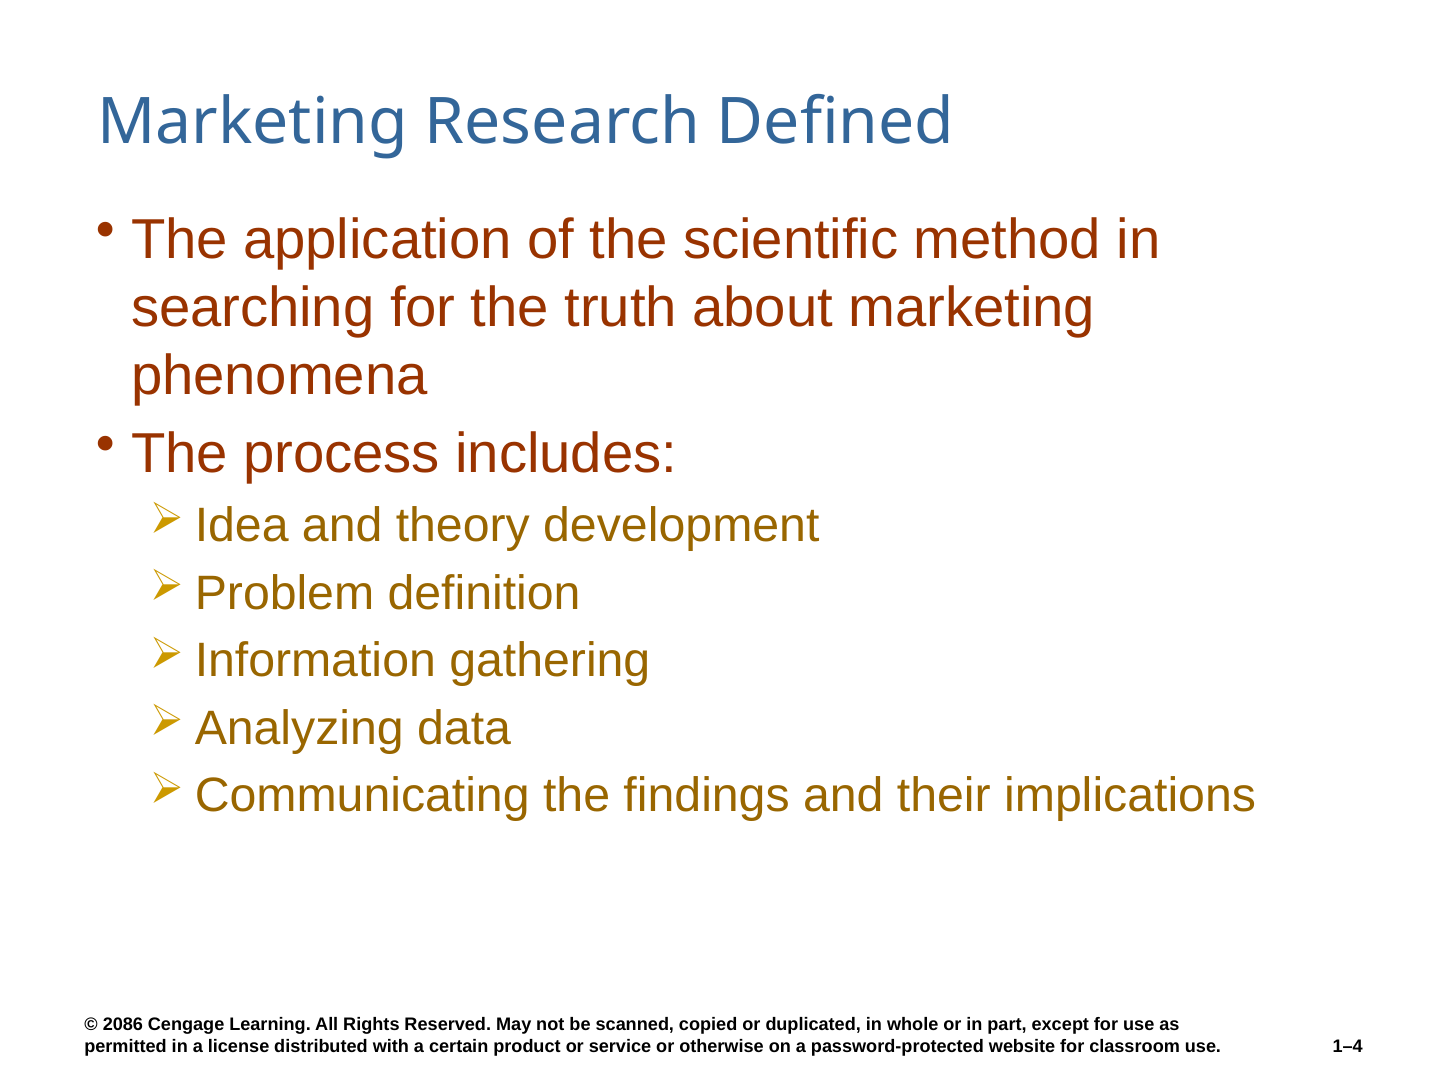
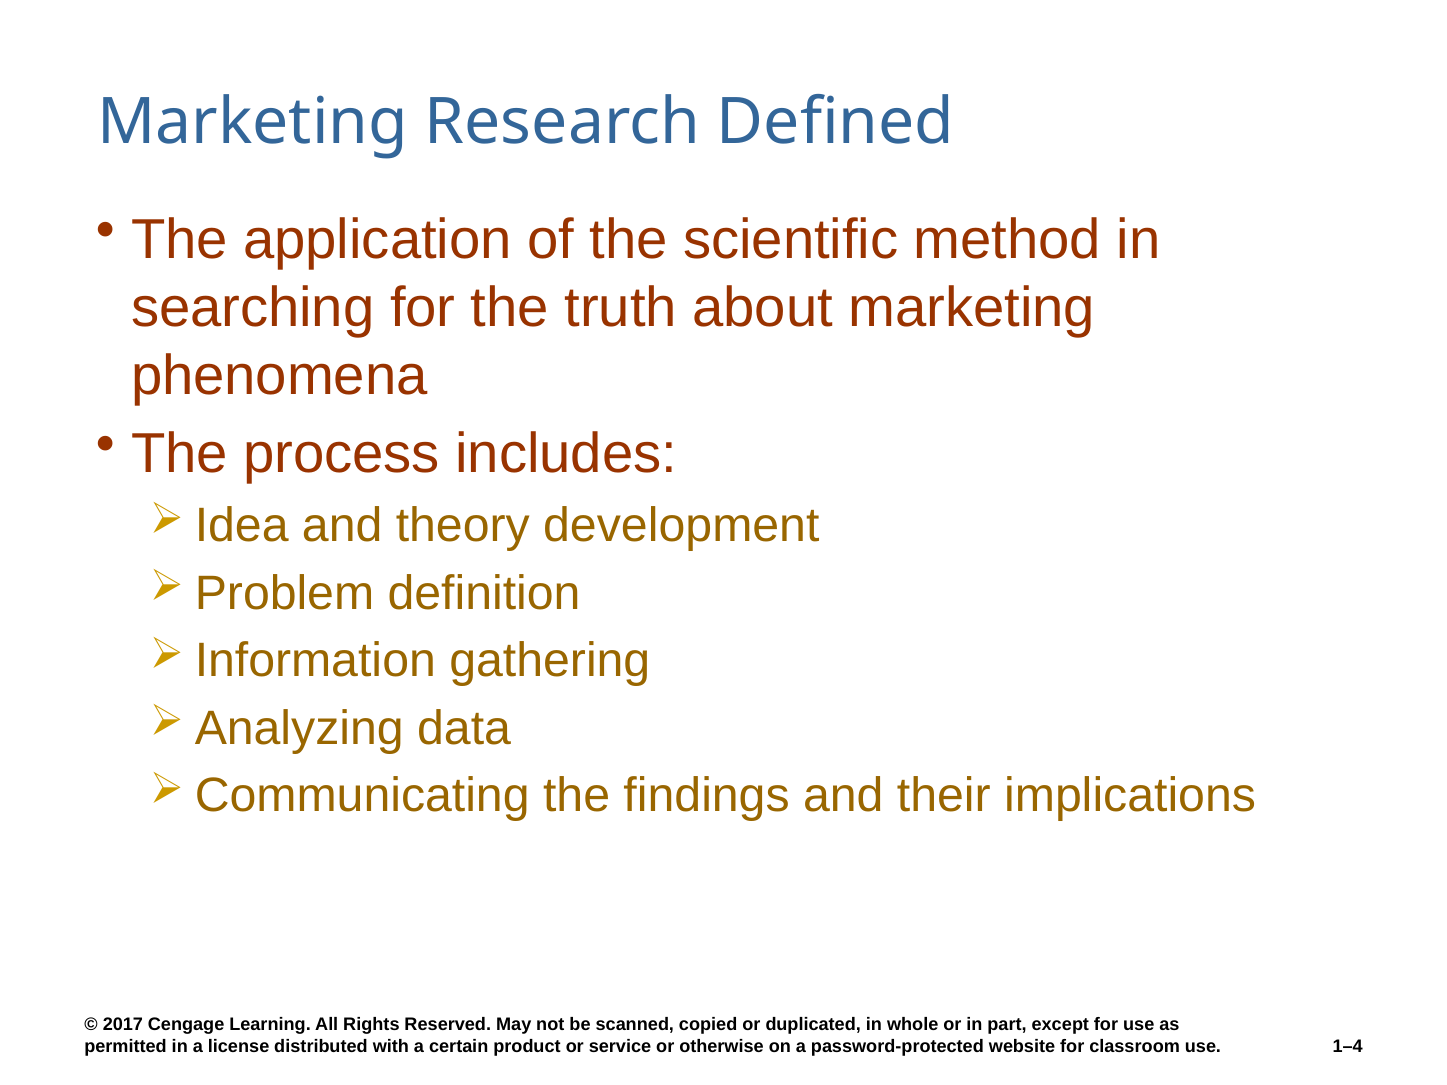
2086: 2086 -> 2017 (123, 1025)
